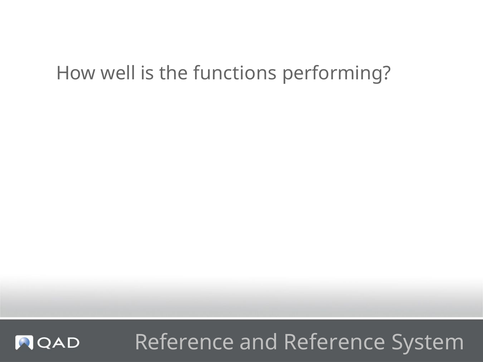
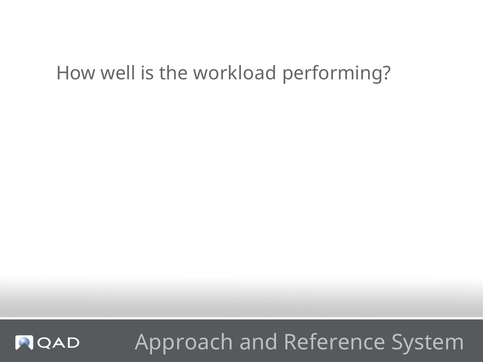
functions: functions -> workload (235, 73)
Reference: Reference -> Approach (184, 343)
